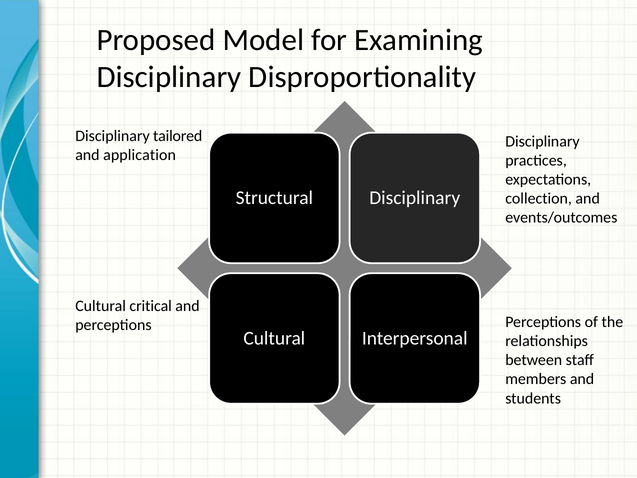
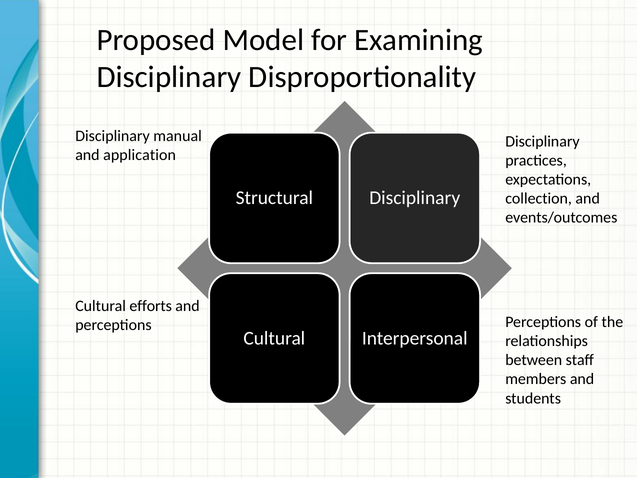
tailored: tailored -> manual (178, 136)
critical: critical -> efforts (151, 306)
